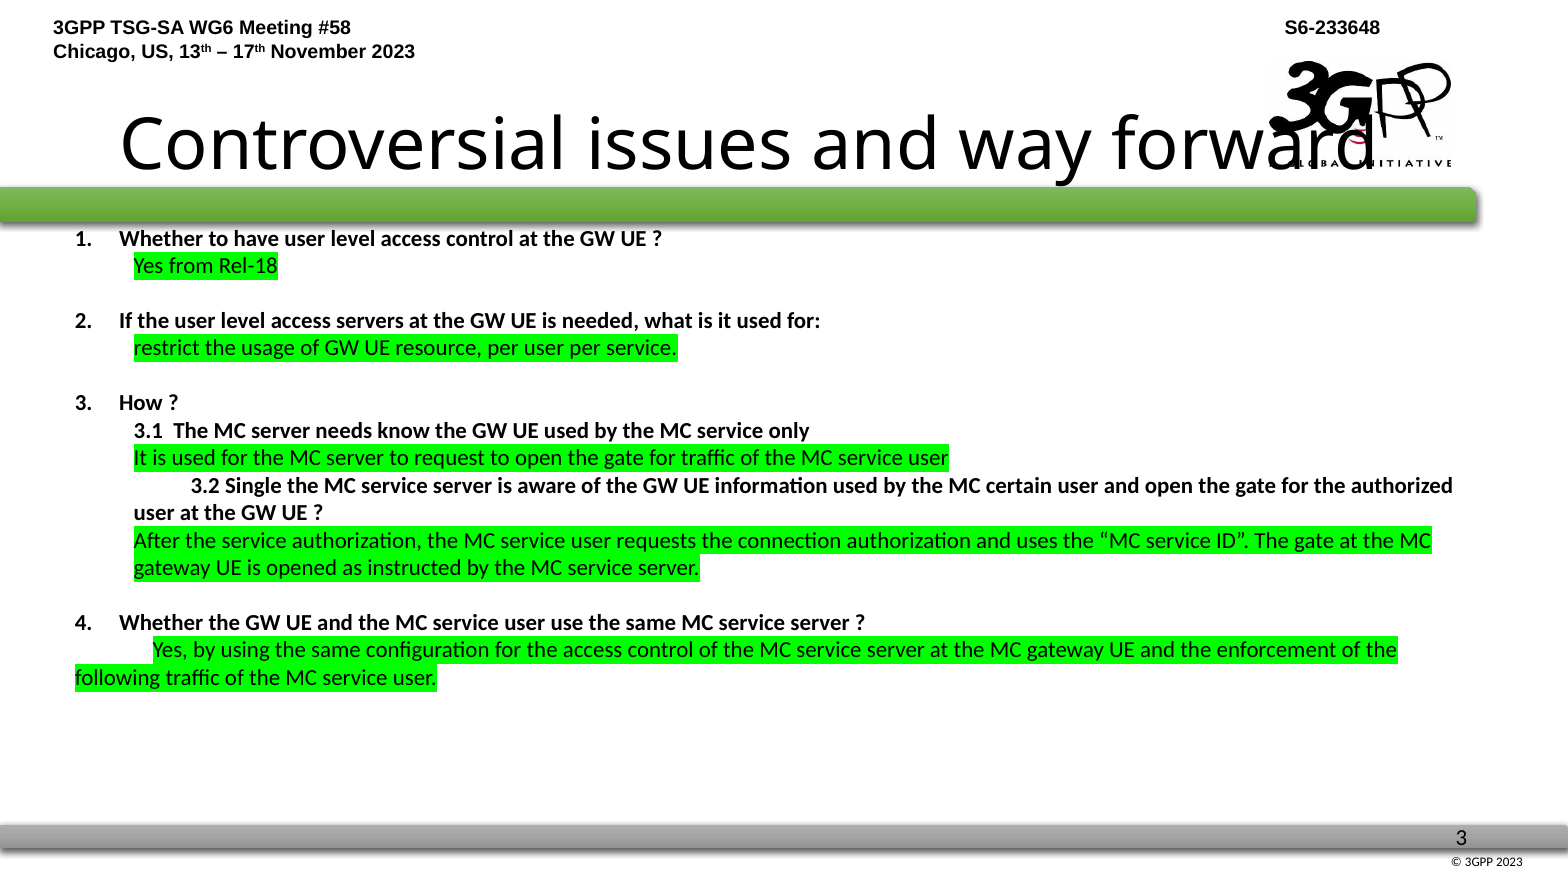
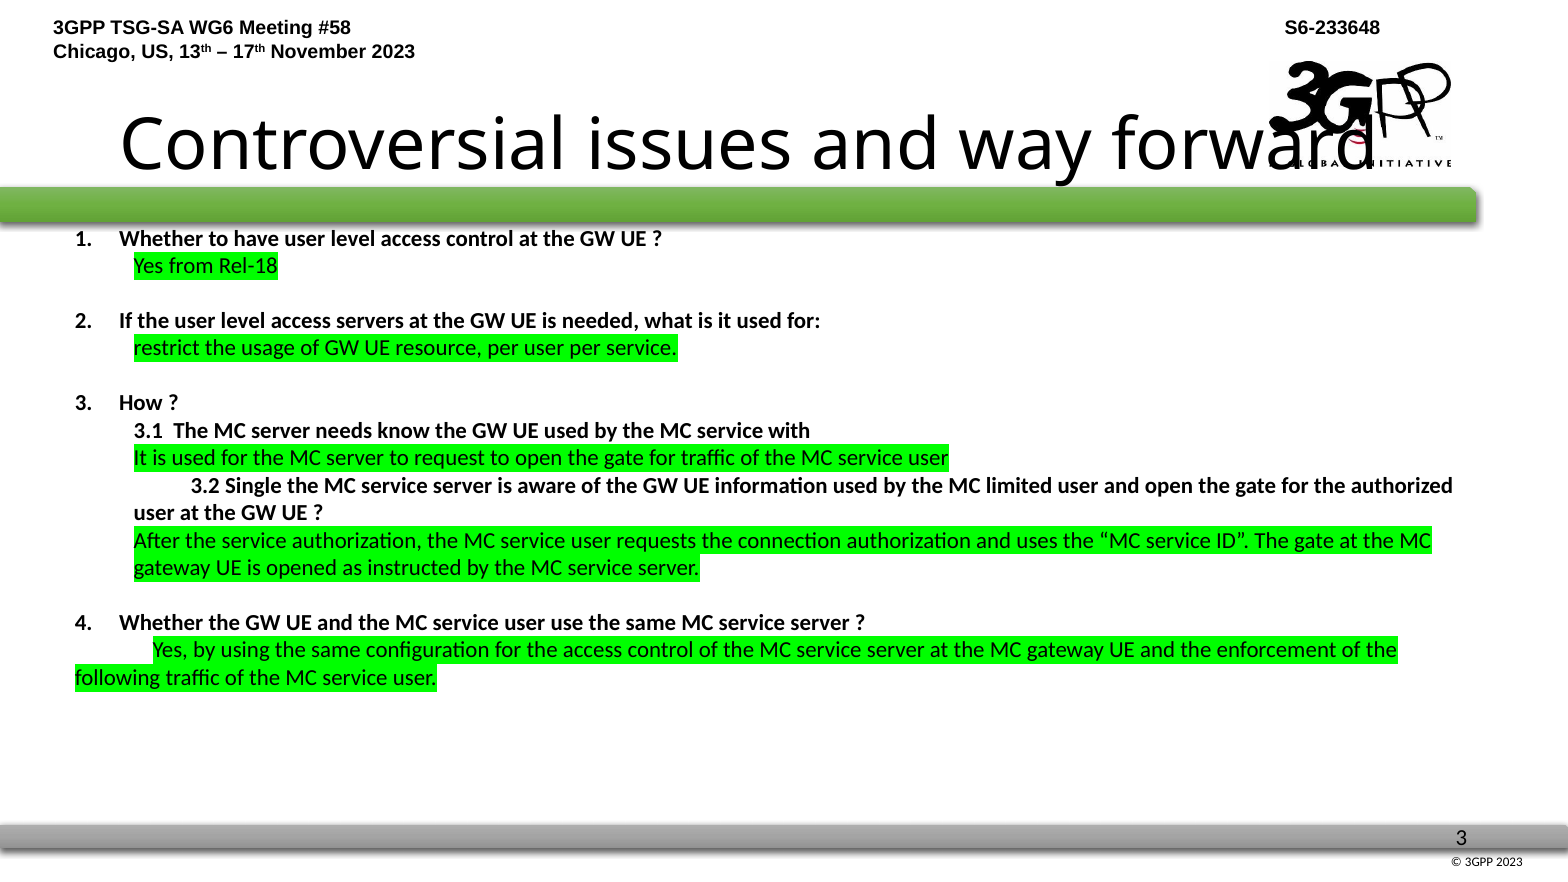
only: only -> with (789, 431)
certain: certain -> limited (1019, 486)
